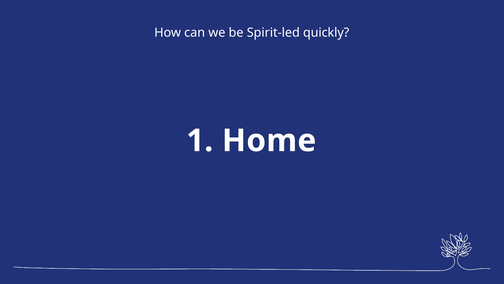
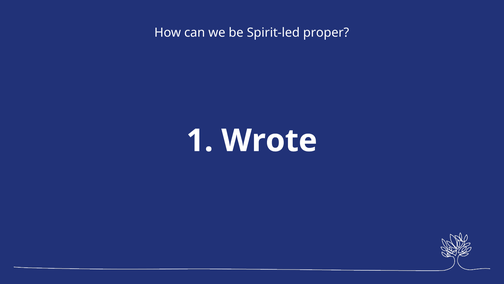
quickly: quickly -> proper (326, 32)
Home: Home -> Wrote (269, 140)
